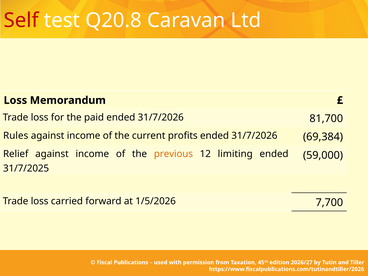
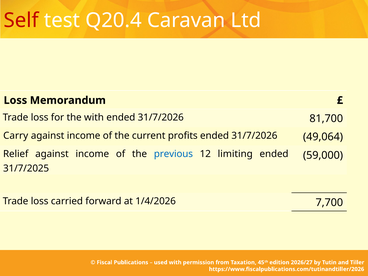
Q20.8: Q20.8 -> Q20.4 (114, 20)
the paid: paid -> with (94, 117)
Rules: Rules -> Carry (16, 136)
69,384: 69,384 -> 49,064 (323, 137)
previous colour: orange -> blue (173, 154)
1/5/2026: 1/5/2026 -> 1/4/2026 (156, 201)
